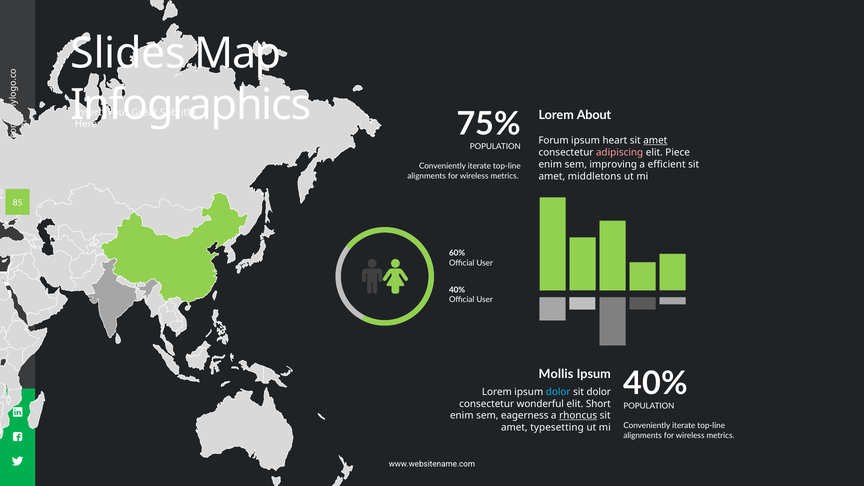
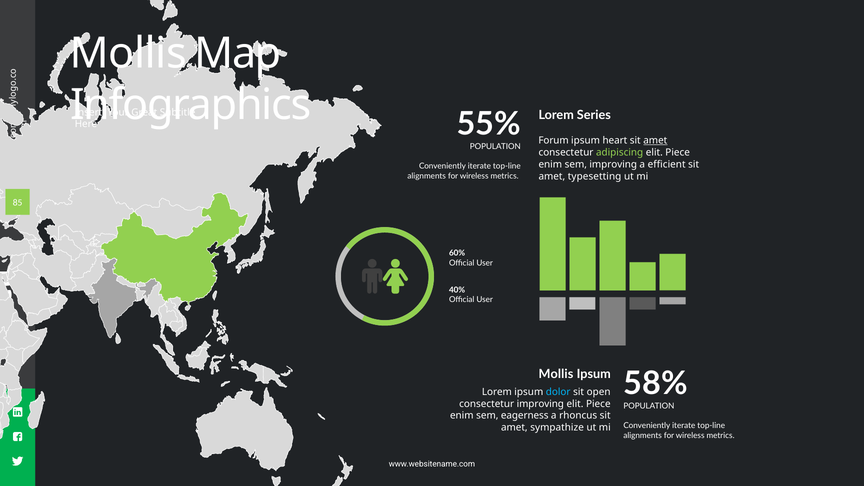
Slides: Slides -> Mollis (128, 53)
About: About -> Series (594, 115)
75%: 75% -> 55% (489, 124)
adipiscing colour: pink -> light green (620, 152)
middletons: middletons -> typesetting (595, 176)
Ipsum 40%: 40% -> 58% (655, 384)
sit dolor: dolor -> open (599, 392)
consectetur wonderful: wonderful -> improving (540, 404)
Short: Short -> Piece (598, 404)
rhoncus underline: present -> none (578, 416)
typesetting: typesetting -> sympathize (557, 428)
